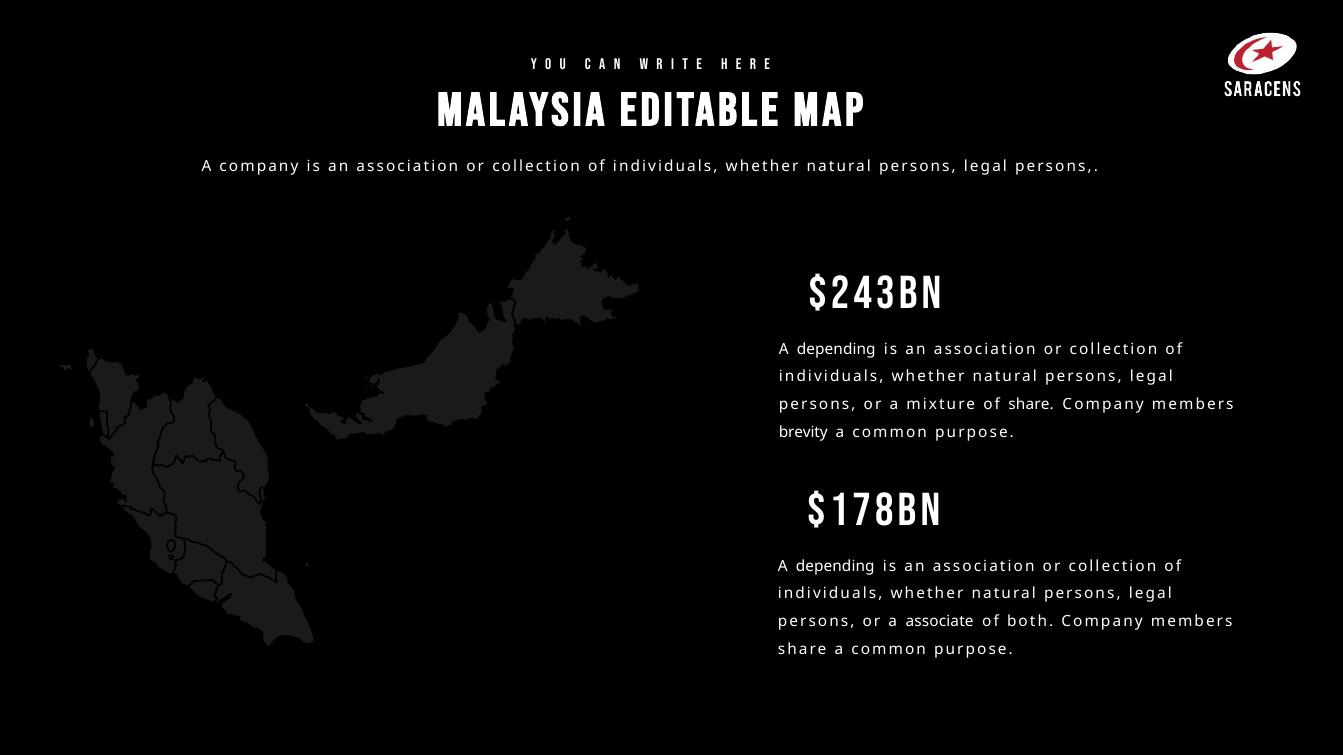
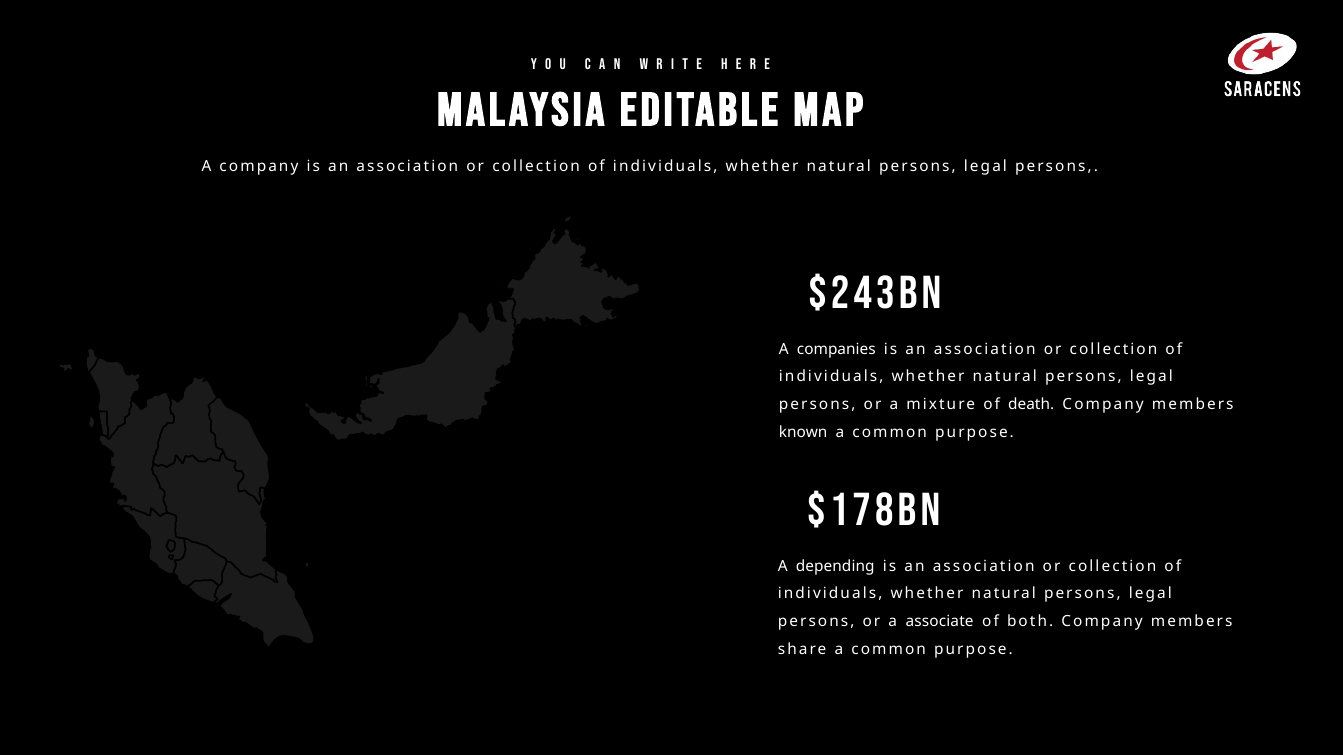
depending: depending -> companies (836, 349)
of share: share -> death (1031, 405)
brevity: brevity -> known (803, 432)
